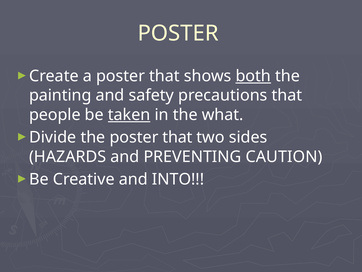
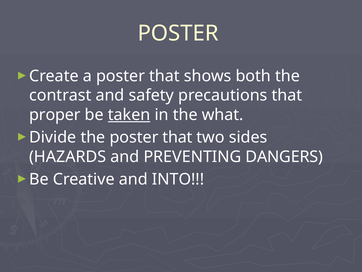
both underline: present -> none (253, 76)
painting: painting -> contrast (60, 95)
people: people -> proper (55, 115)
CAUTION: CAUTION -> DANGERS (284, 156)
